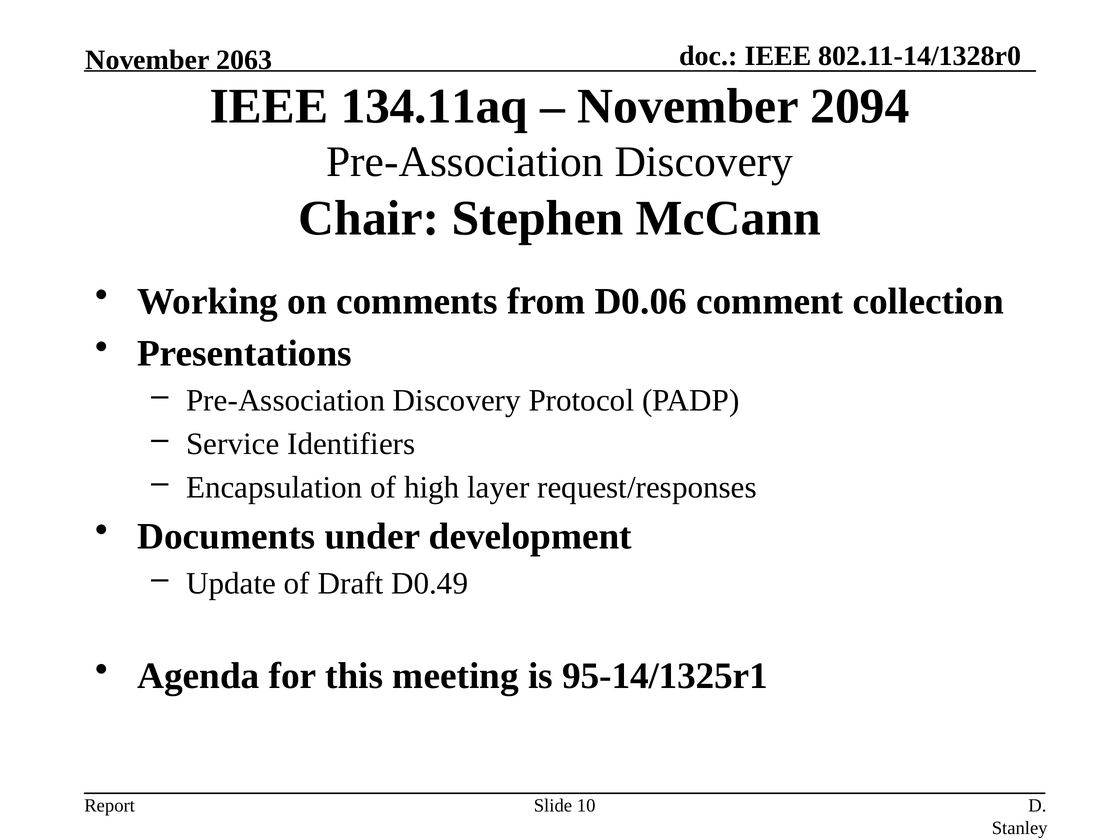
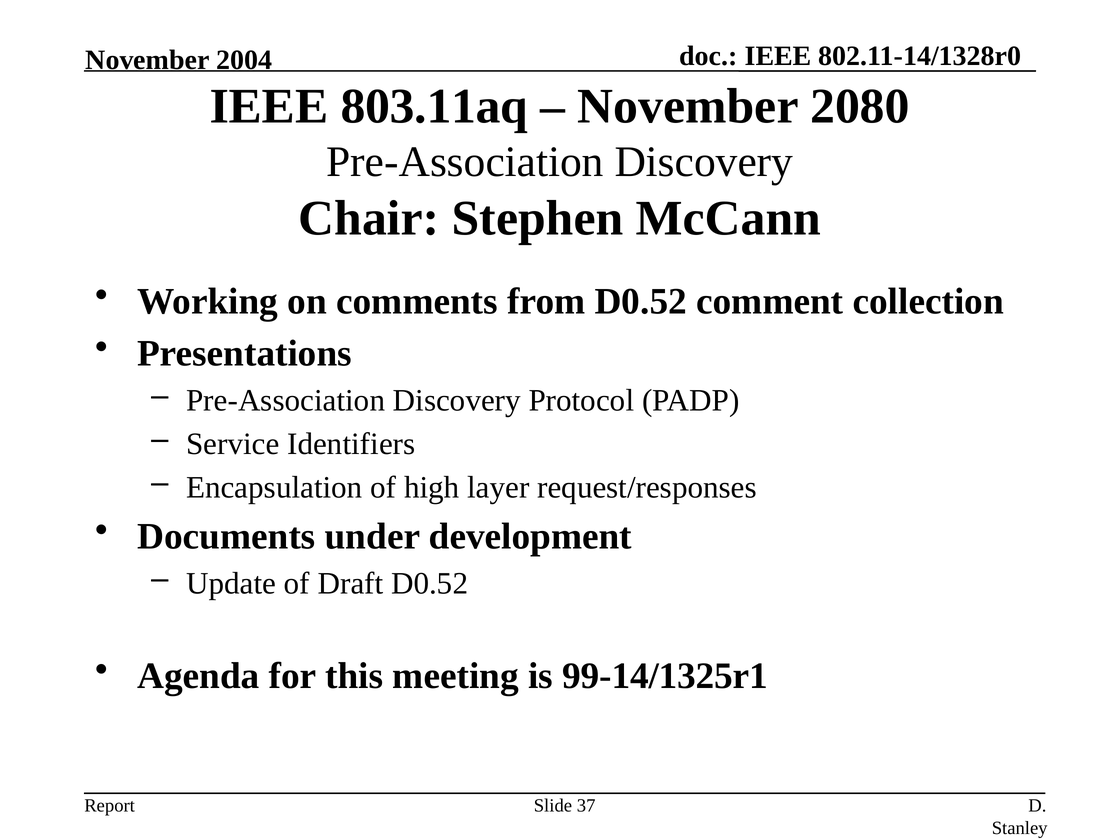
2063: 2063 -> 2004 (244, 60)
134.11aq: 134.11aq -> 803.11aq (434, 106)
2094: 2094 -> 2080 (860, 106)
from D0.06: D0.06 -> D0.52 (641, 301)
Draft D0.49: D0.49 -> D0.52 (430, 583)
95-14/1325r1: 95-14/1325r1 -> 99-14/1325r1 (665, 676)
10: 10 -> 37 (586, 806)
